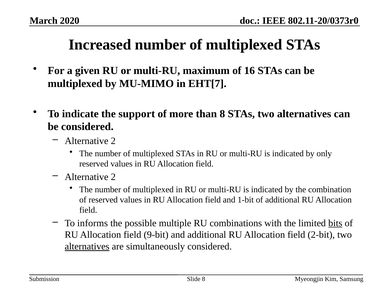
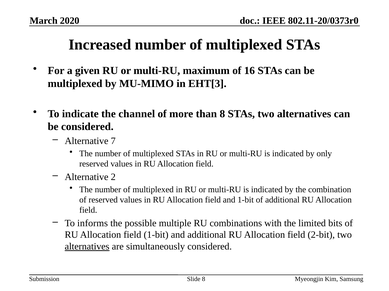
EHT[7: EHT[7 -> EHT[3 (207, 84)
support: support -> channel (137, 114)
2: 2 -> 7 (113, 141)
bits underline: present -> none (335, 224)
field 9-bit: 9-bit -> 1-bit (156, 235)
